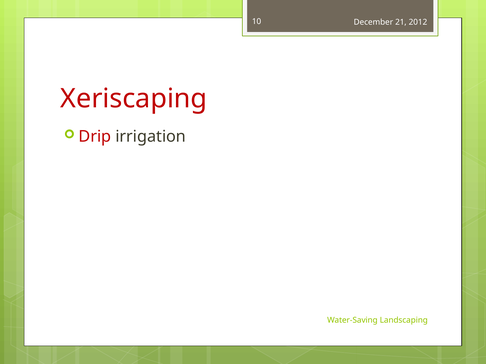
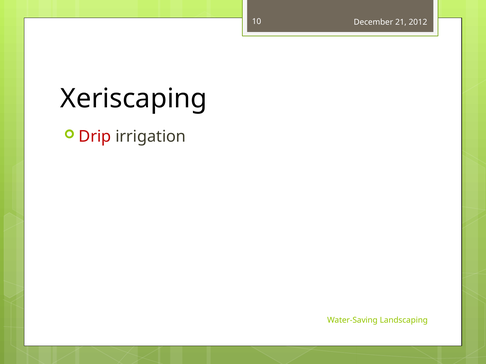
Xeriscaping colour: red -> black (134, 99)
